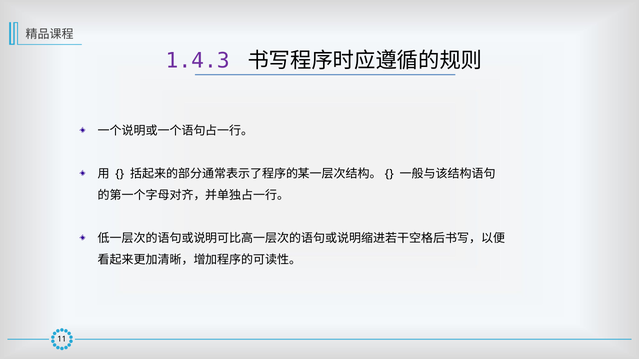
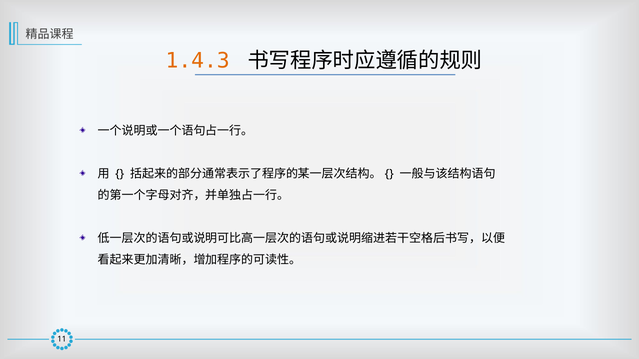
1.4.3 colour: purple -> orange (198, 61)
